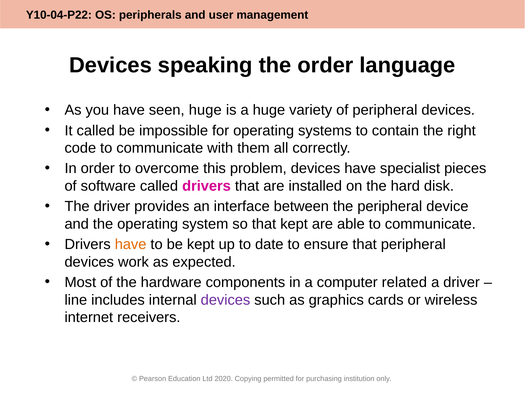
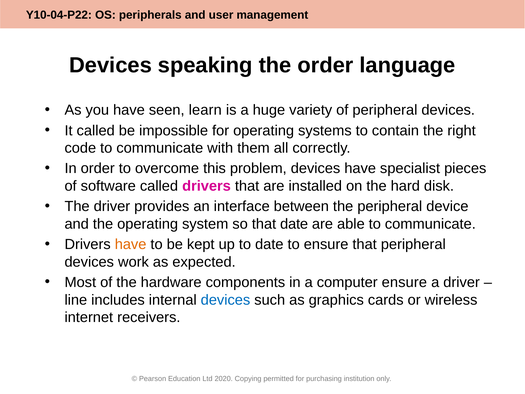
seen huge: huge -> learn (205, 110)
that kept: kept -> date (294, 224)
computer related: related -> ensure (404, 282)
devices colour: purple -> blue (225, 300)
